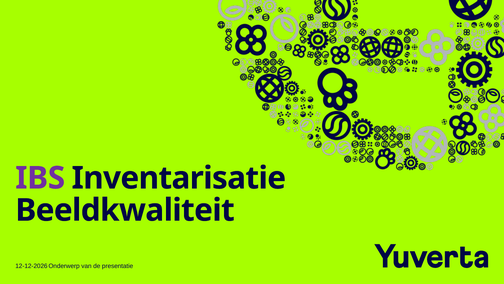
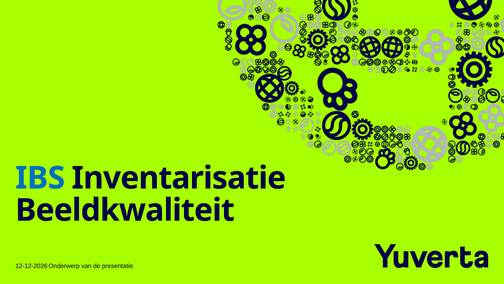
IBS colour: purple -> blue (40, 178)
